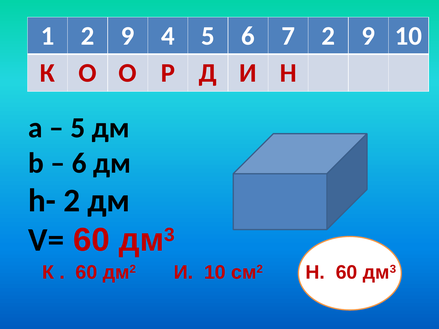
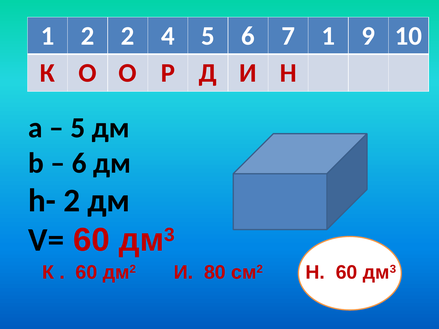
1 2 9: 9 -> 2 (128, 36)
7 2: 2 -> 1 (328, 36)
И 10: 10 -> 80 (215, 272)
